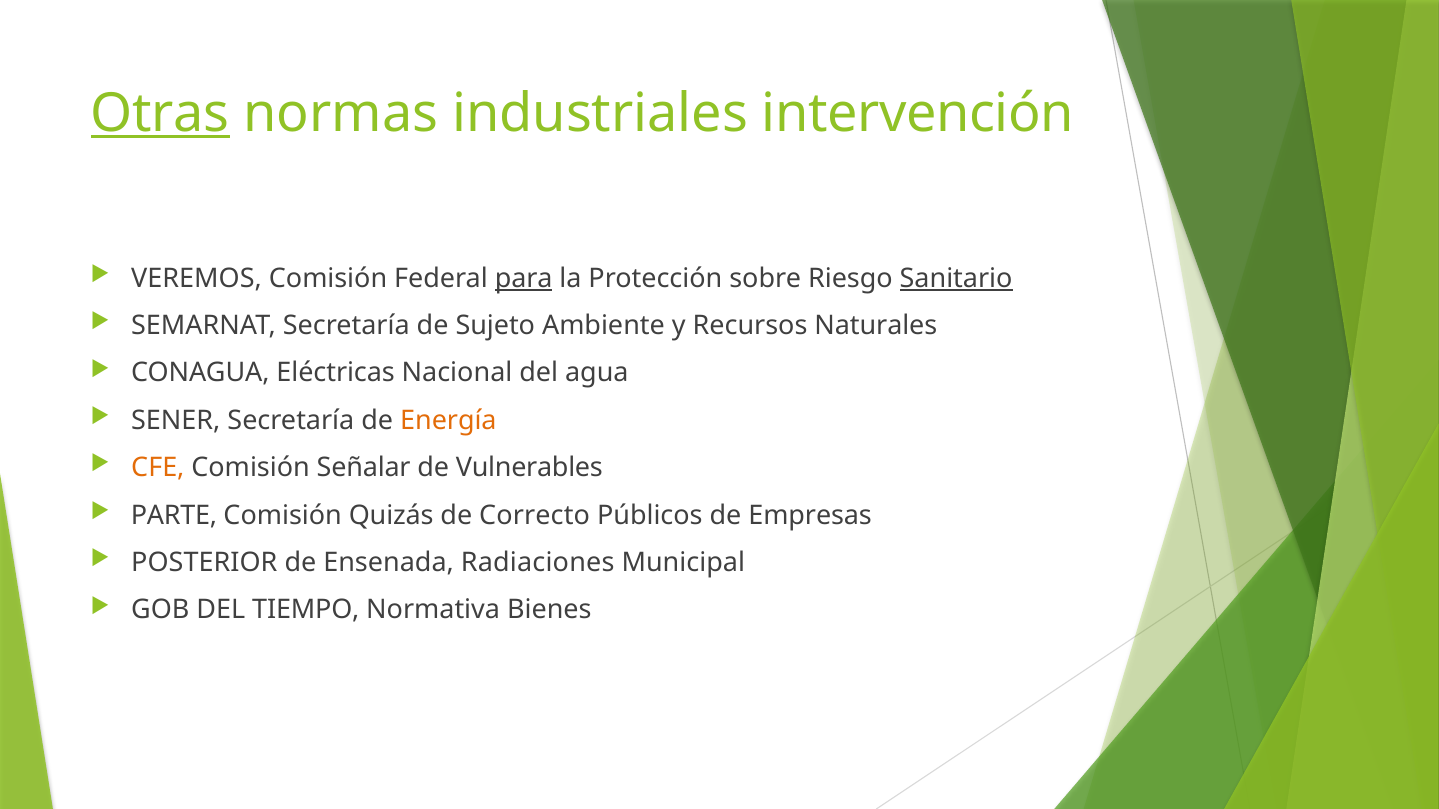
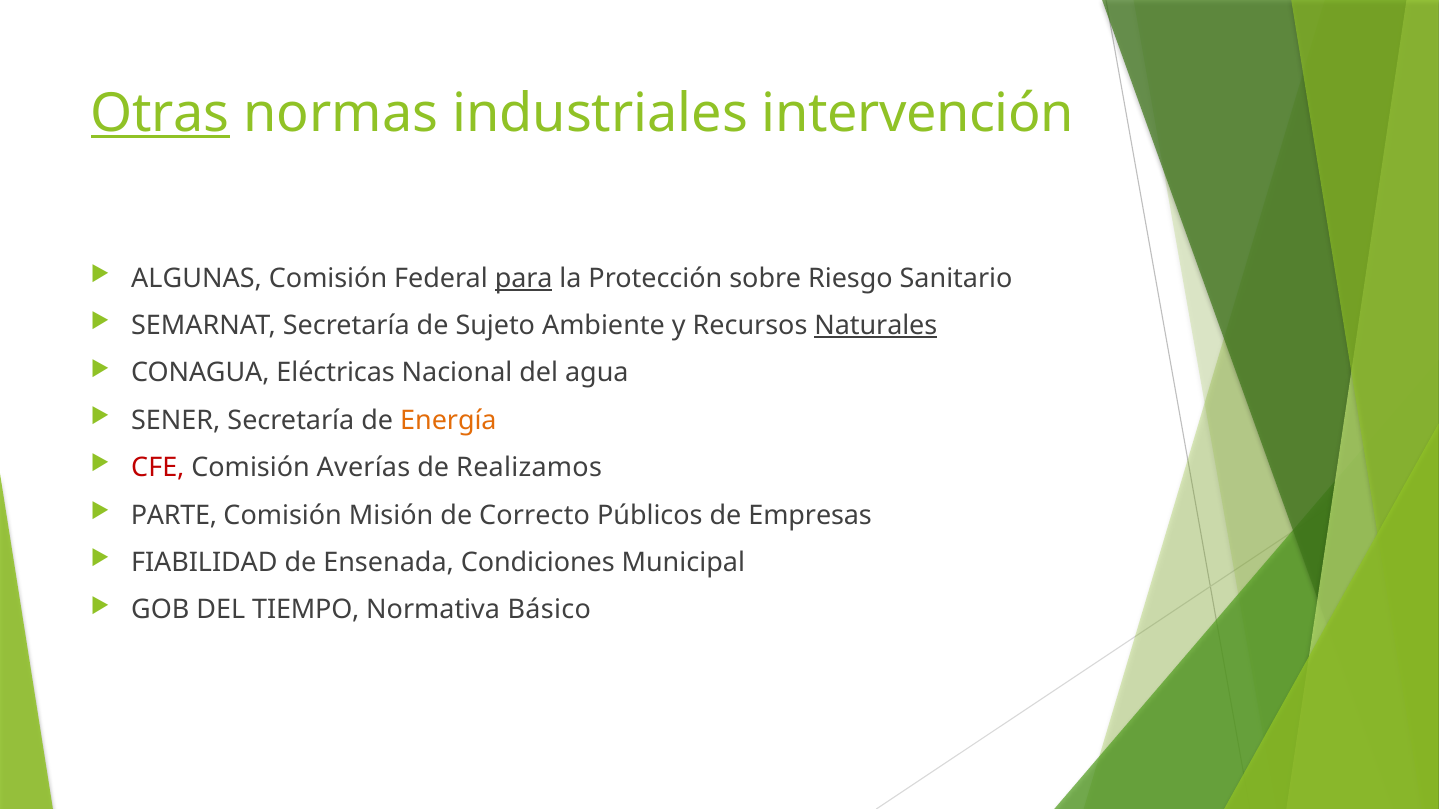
VEREMOS: VEREMOS -> ALGUNAS (197, 278)
Sanitario underline: present -> none (956, 278)
Naturales underline: none -> present (876, 326)
CFE colour: orange -> red (158, 468)
Señalar: Señalar -> Averías (363, 468)
Vulnerables: Vulnerables -> Realizamos (529, 468)
Quizás: Quizás -> Misión (391, 515)
POSTERIOR: POSTERIOR -> FIABILIDAD (204, 563)
Radiaciones: Radiaciones -> Condiciones (538, 563)
Bienes: Bienes -> Básico (549, 610)
